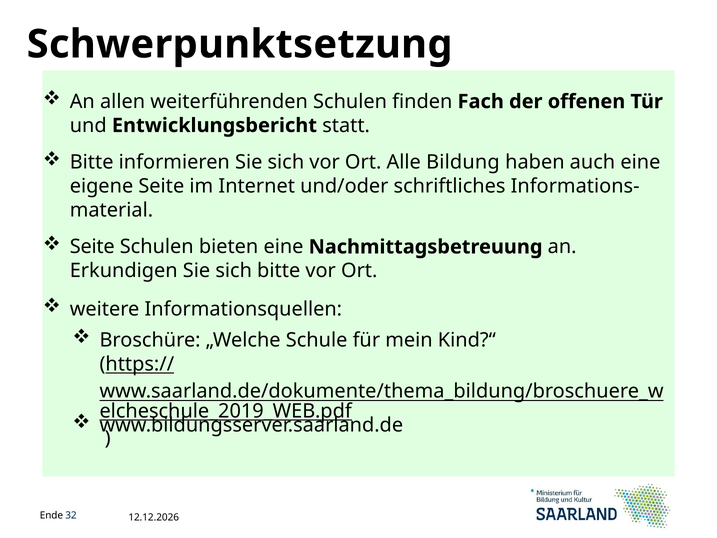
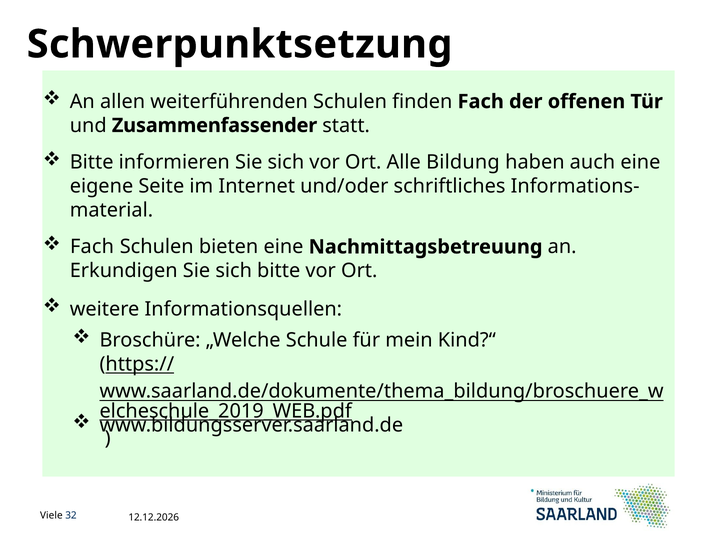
Entwicklungsbericht: Entwicklungsbericht -> Zusammenfassender (215, 125)
Seite: Seite -> Fach (92, 247)
Ende: Ende -> Viele (51, 515)
